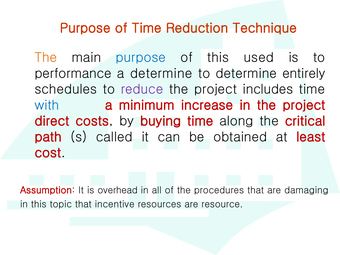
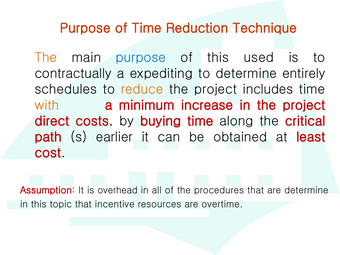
performance: performance -> contractually (73, 73)
a determine: determine -> expediting (161, 73)
reduce colour: purple -> orange (142, 89)
with colour: blue -> orange (47, 105)
called: called -> earlier (114, 137)
are damaging: damaging -> determine (306, 190)
resource: resource -> overtime (222, 204)
